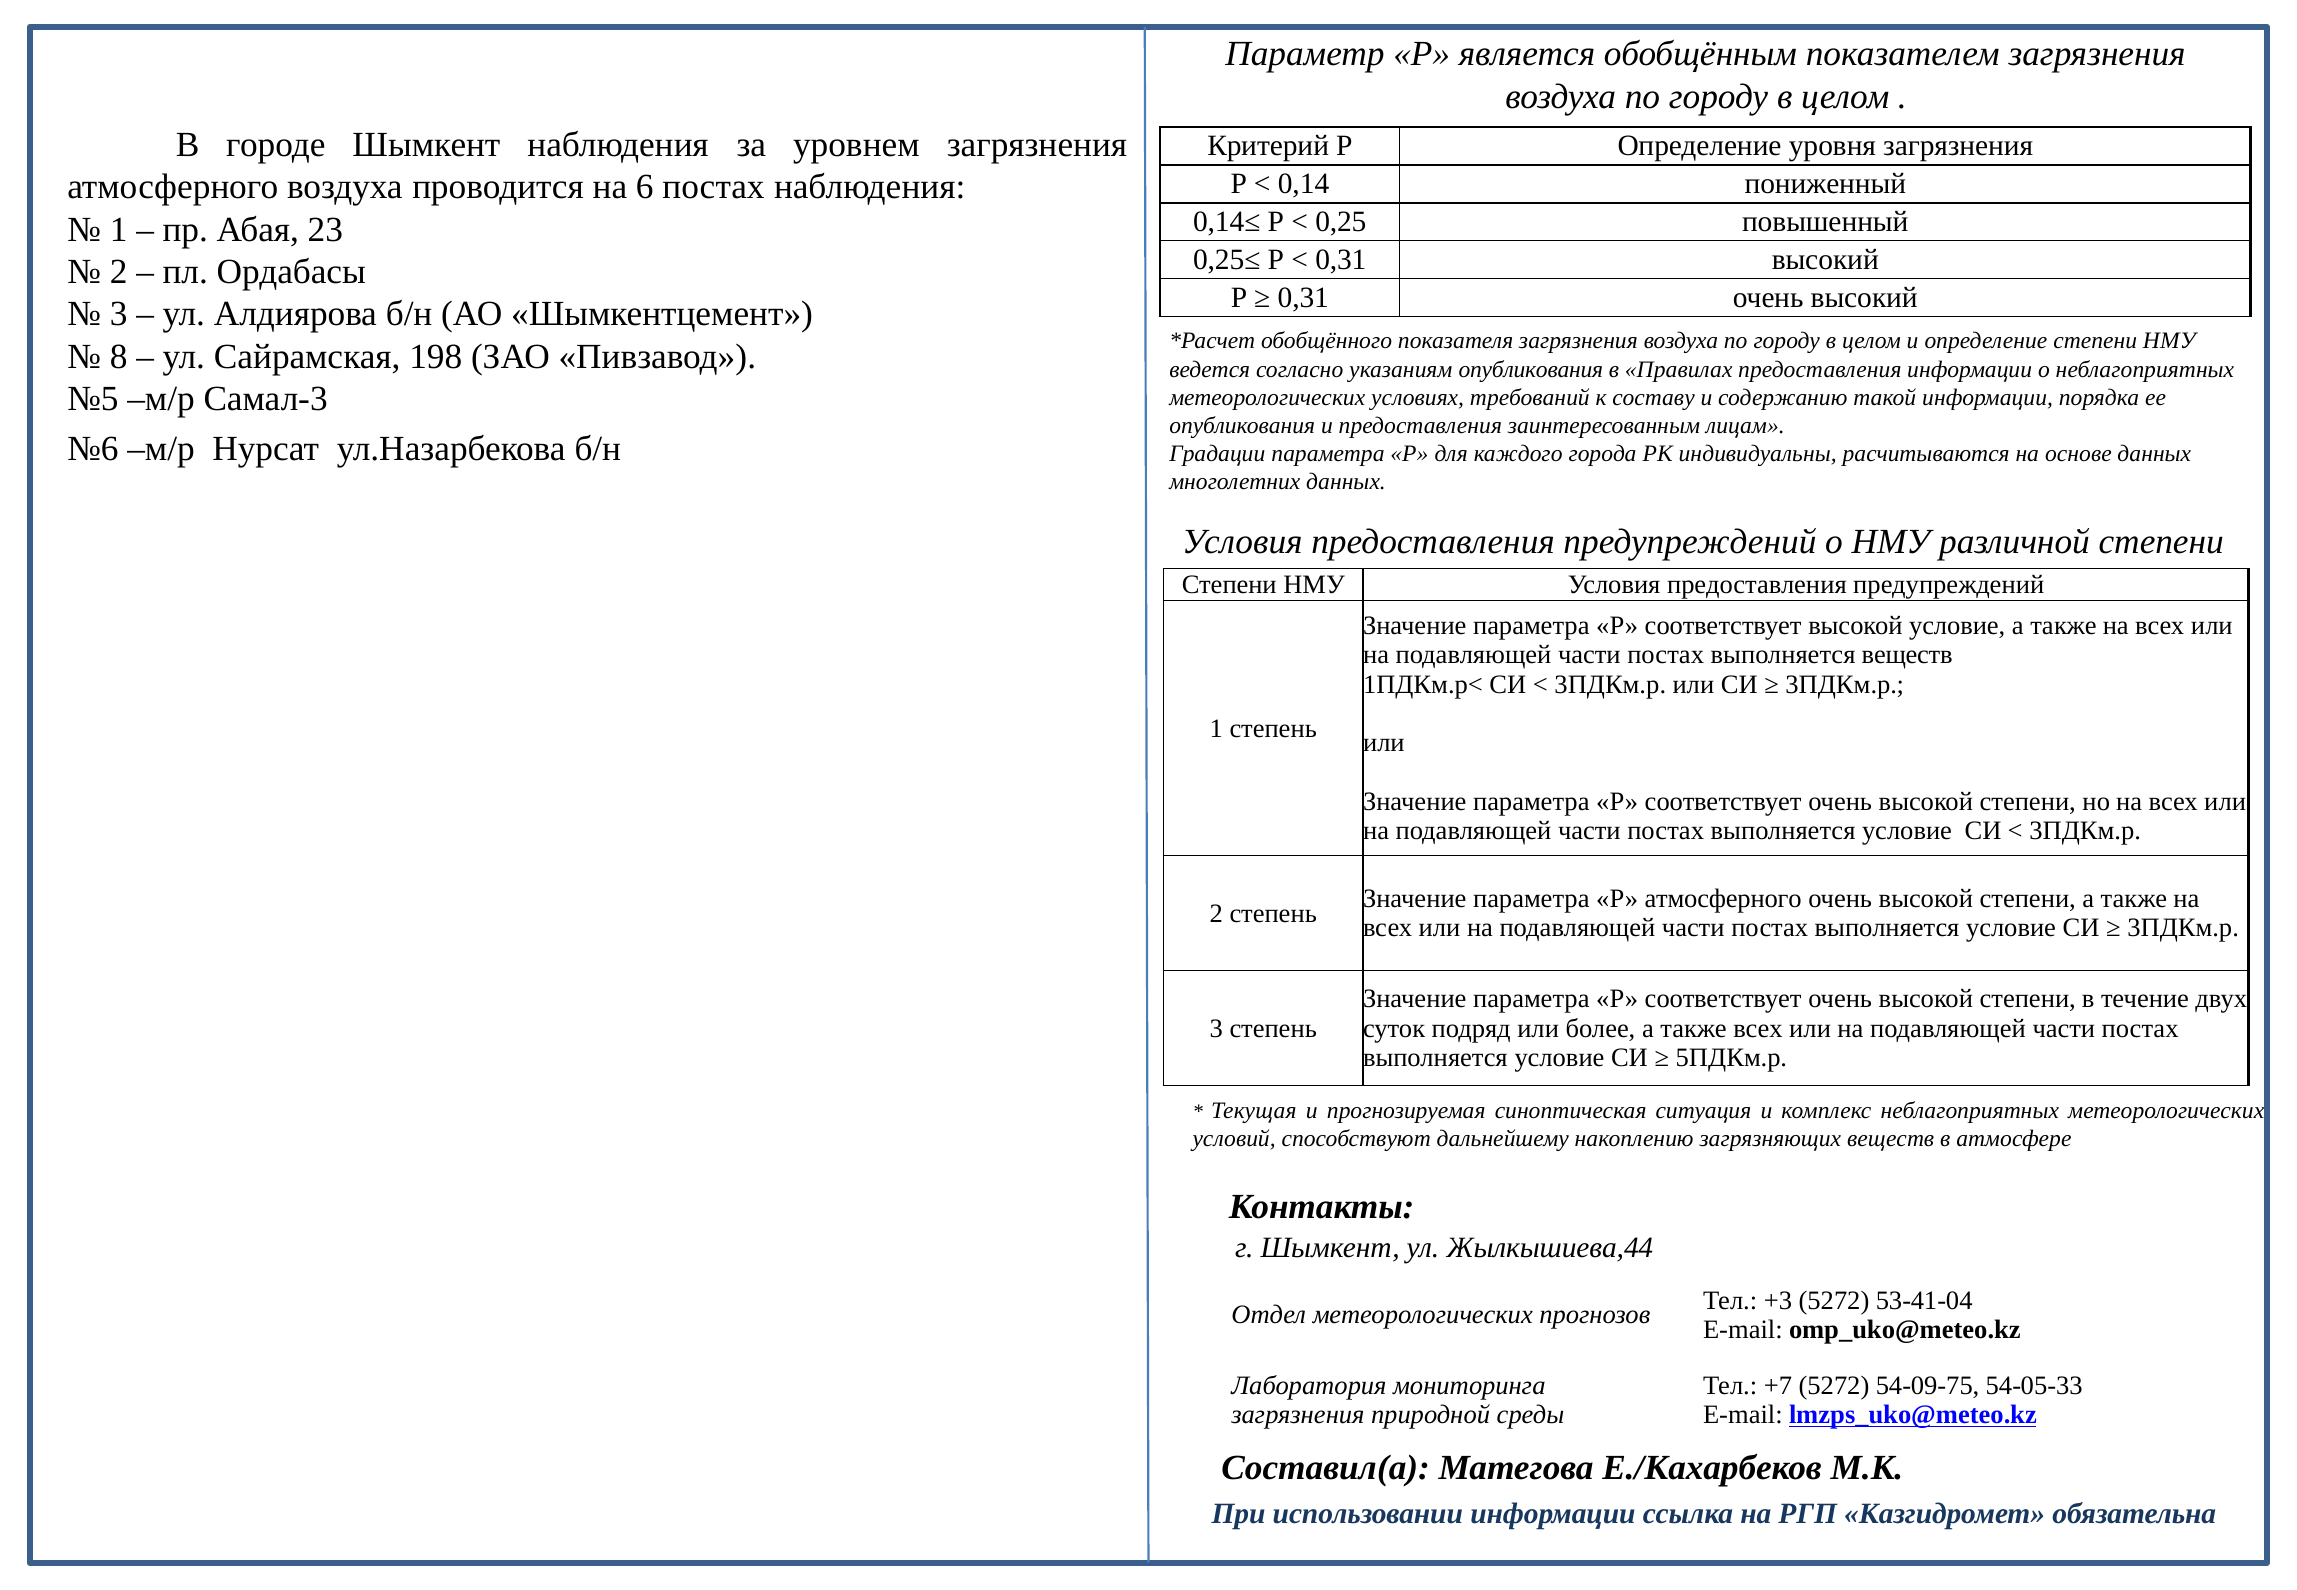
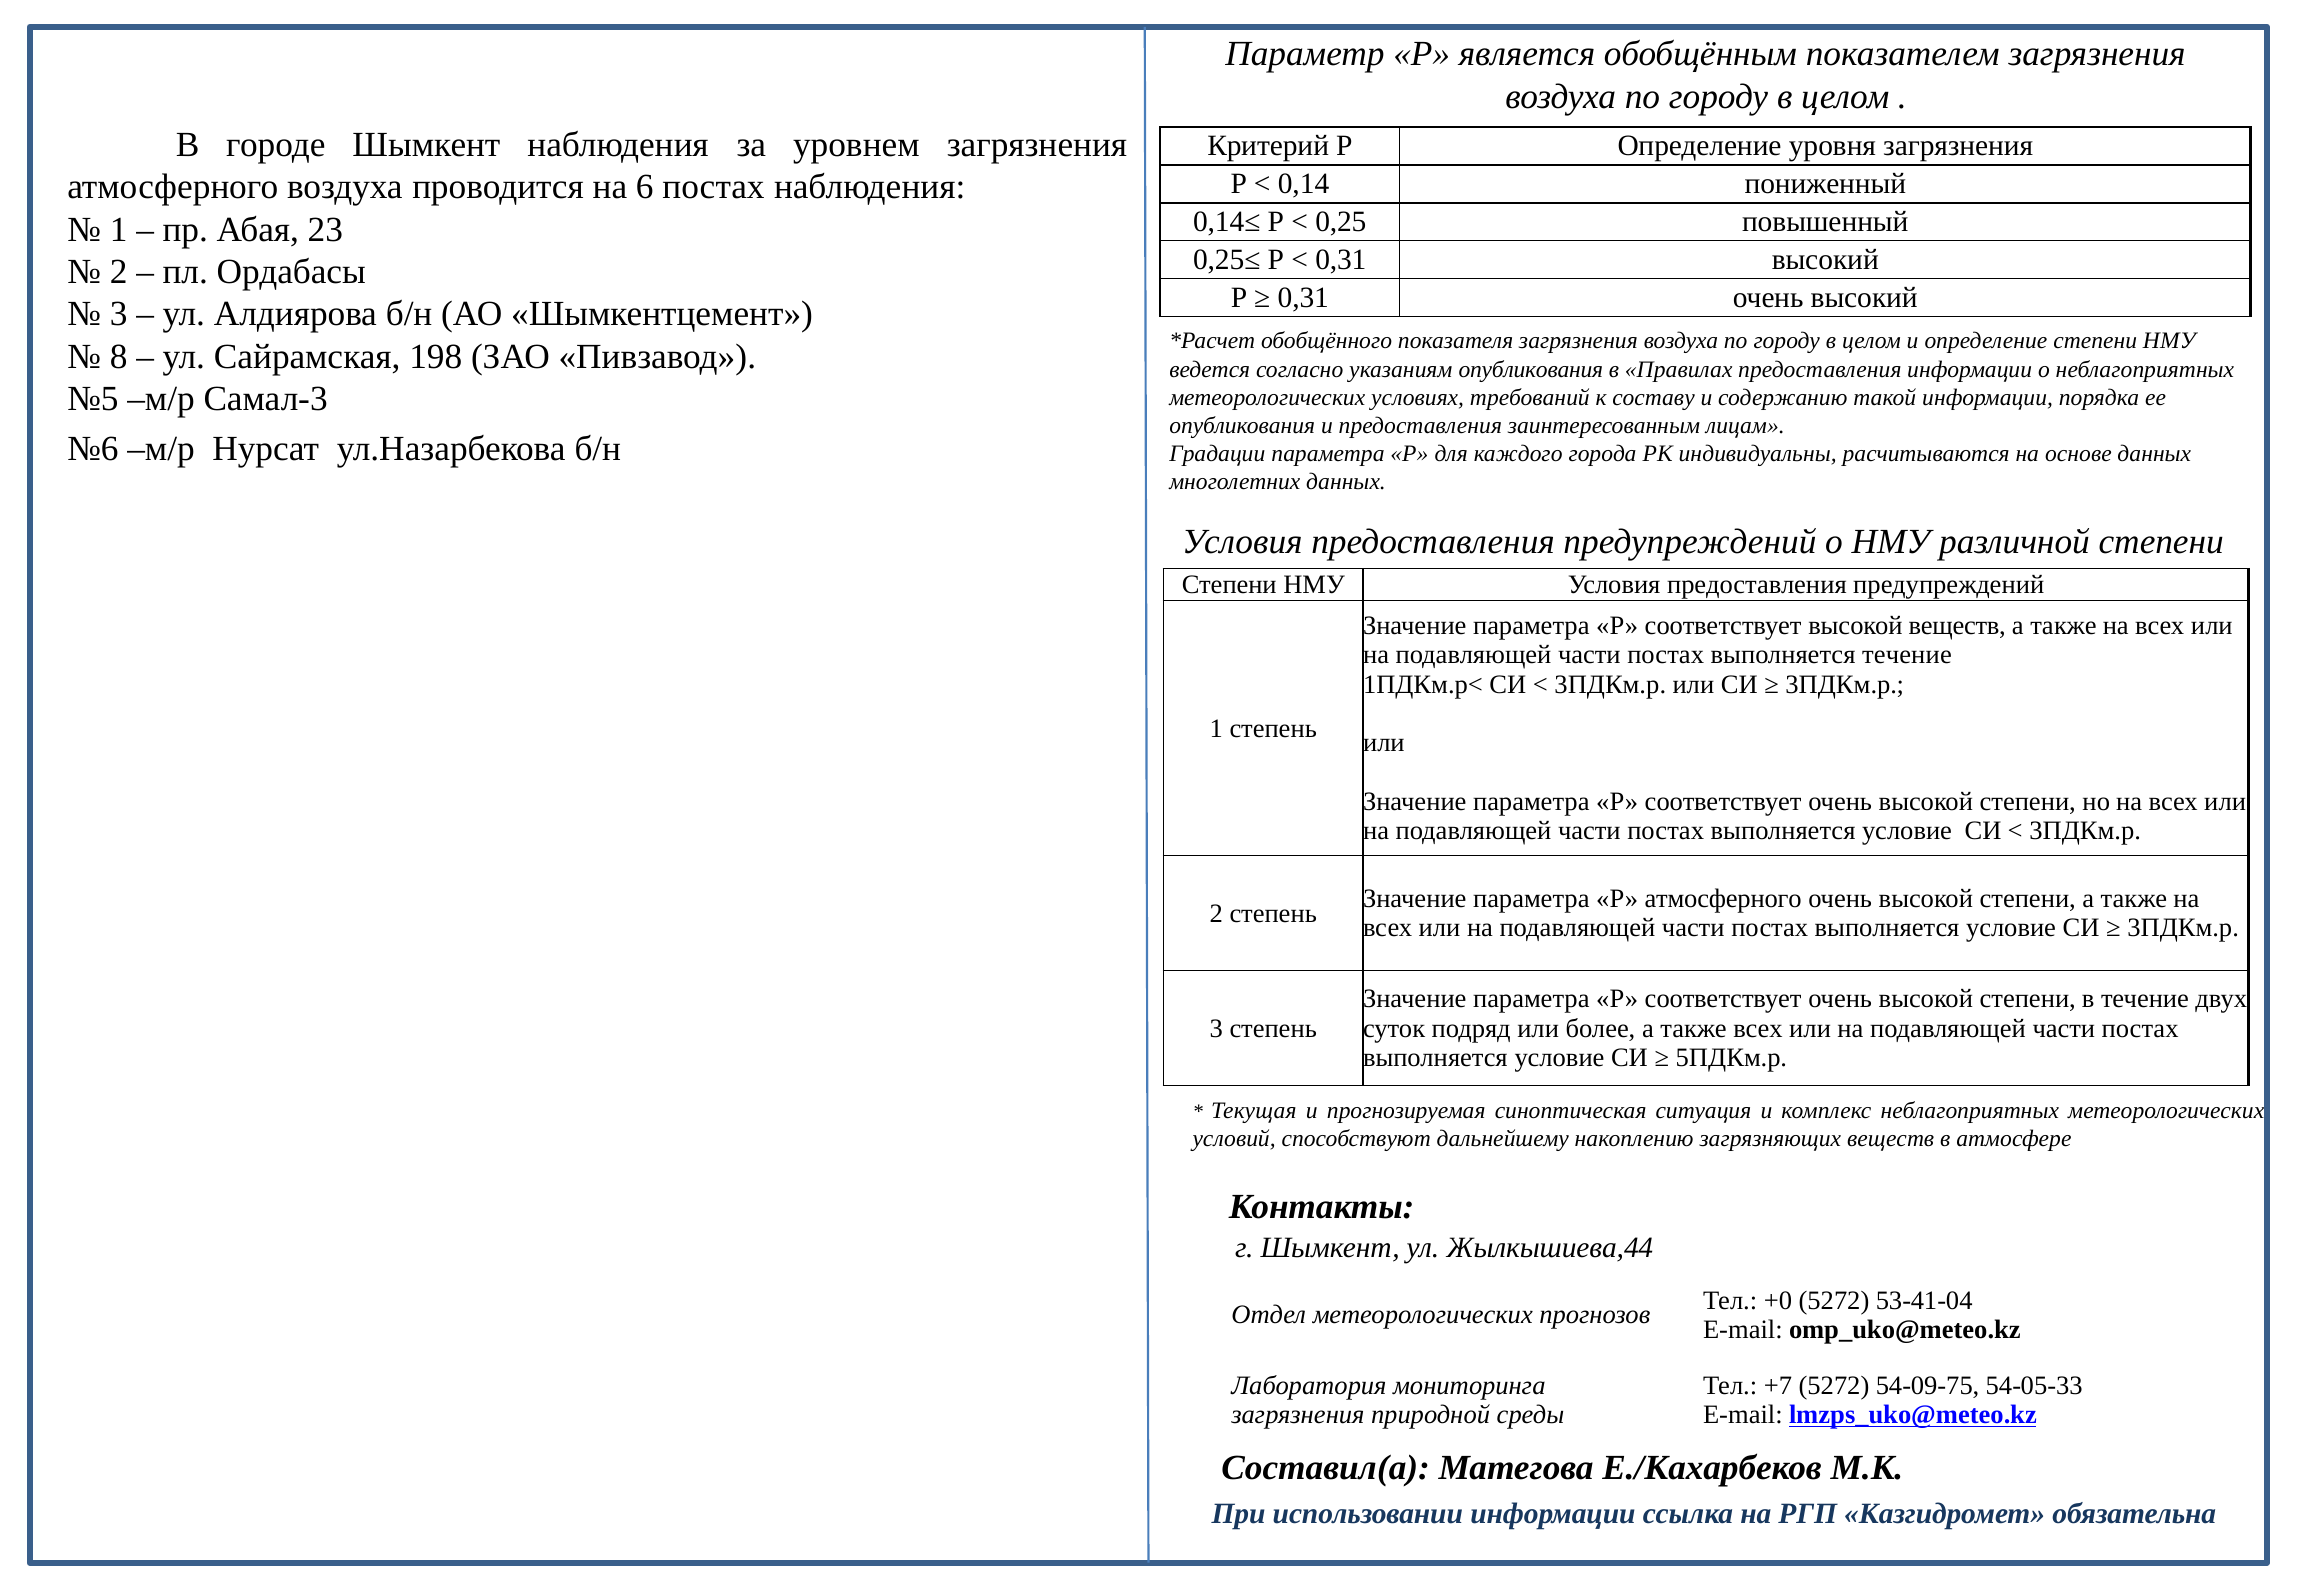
высокой условие: условие -> веществ (1957, 626)
выполняется веществ: веществ -> течение (1907, 655)
+3: +3 -> +0 (1778, 1301)
